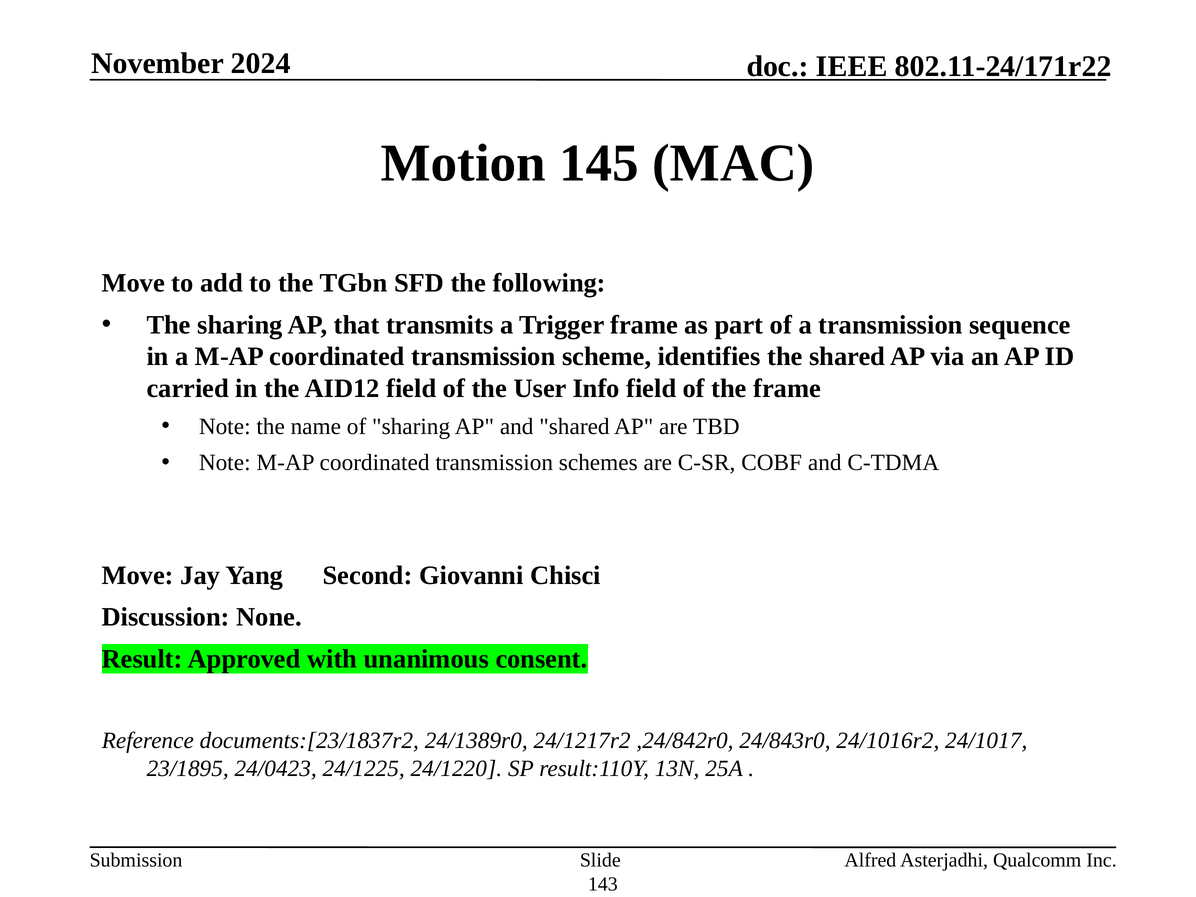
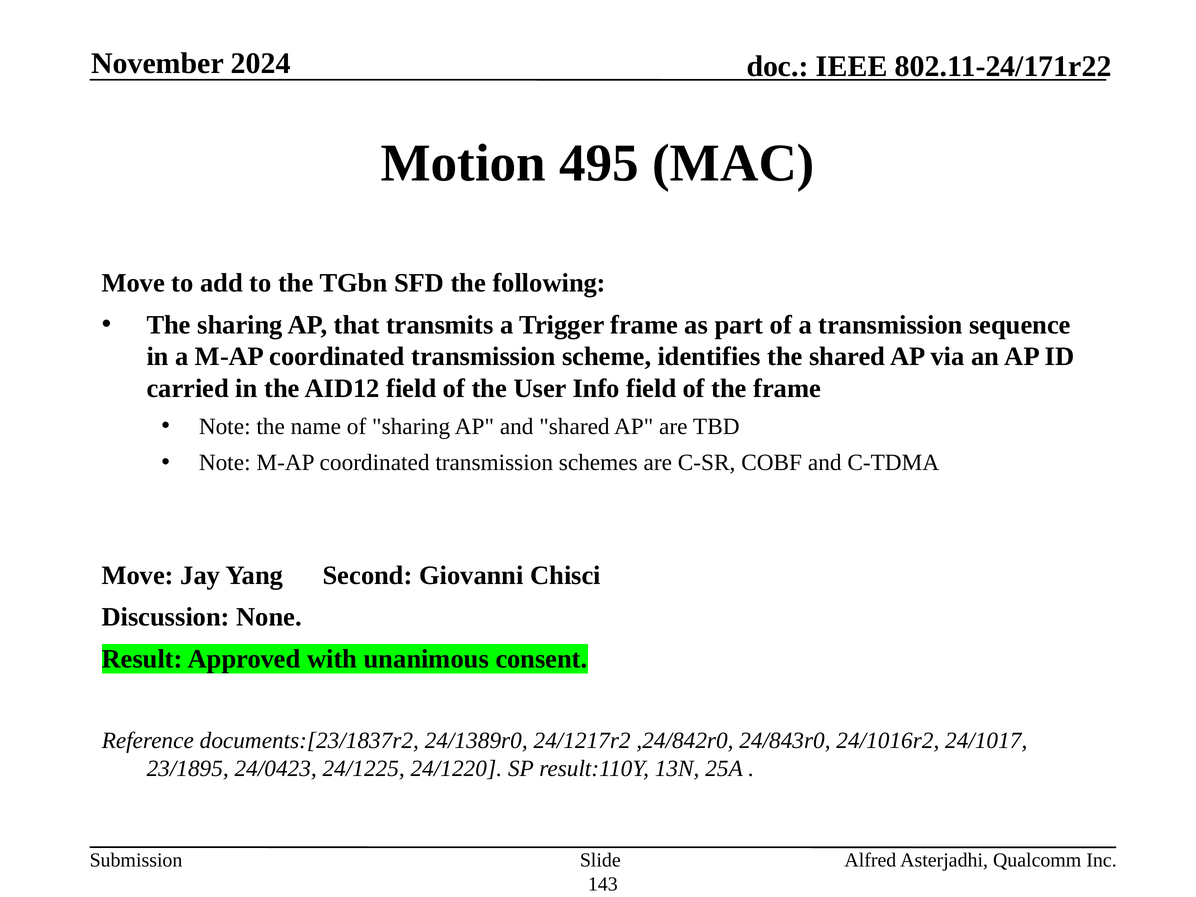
145: 145 -> 495 (599, 163)
